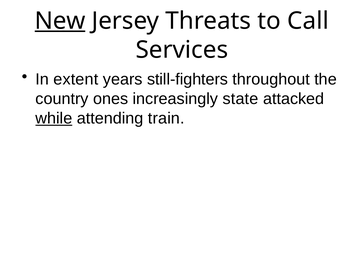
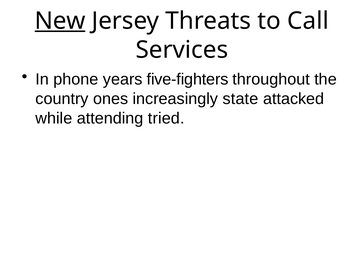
extent: extent -> phone (76, 79)
still-fighters: still-fighters -> five-fighters (188, 79)
while underline: present -> none (54, 118)
train: train -> tried (166, 118)
